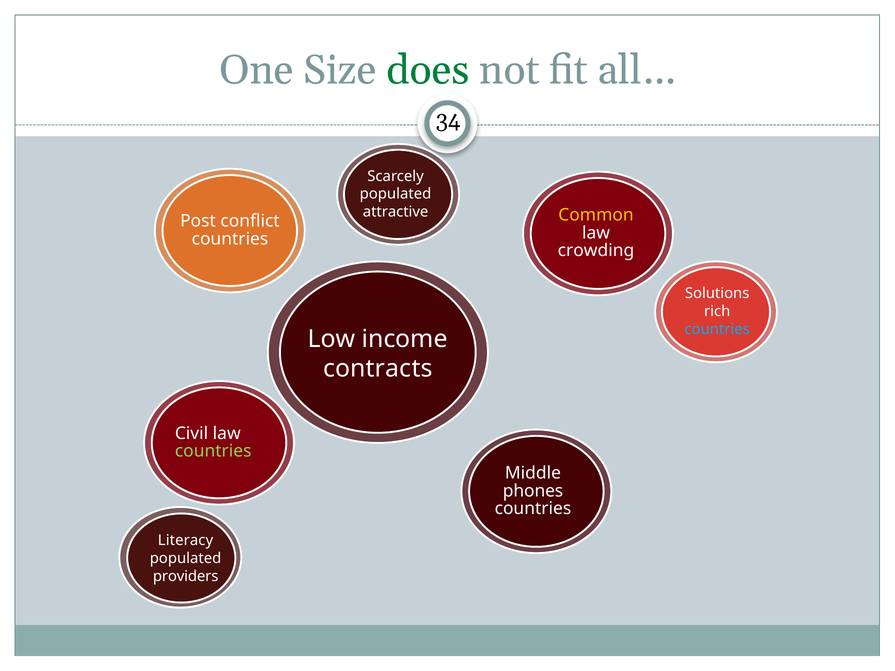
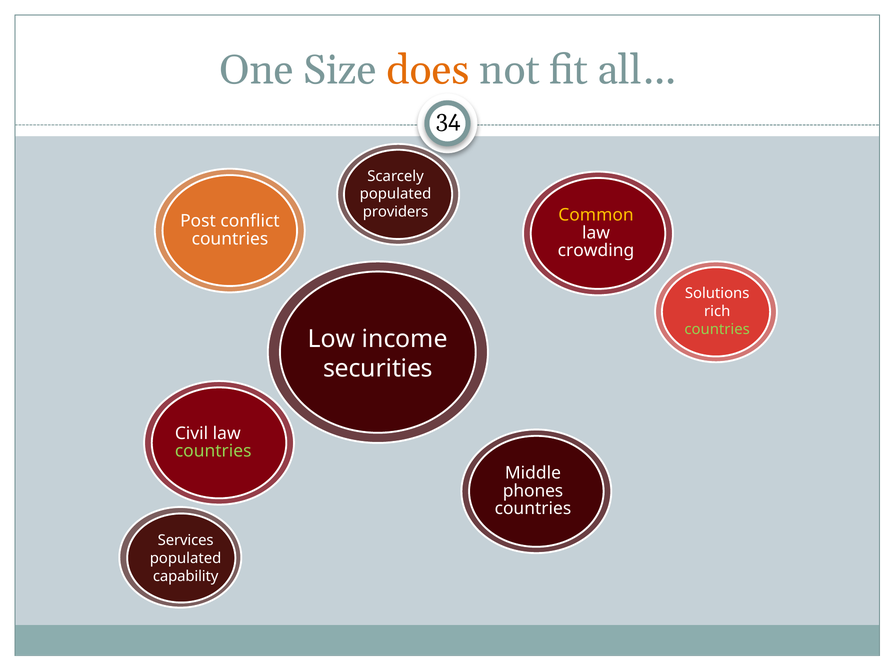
does colour: green -> orange (428, 70)
attractive: attractive -> providers (396, 212)
countries colour: light blue -> light green (717, 329)
contracts: contracts -> securities (378, 369)
Literacy: Literacy -> Services (186, 541)
providers: providers -> capability (186, 576)
